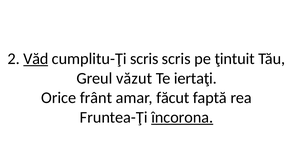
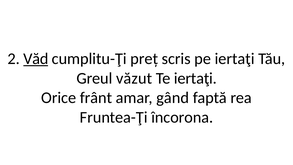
cumplitu-Ţi scris: scris -> preț (144, 59)
pe ţintuit: ţintuit -> iertaţi (235, 59)
făcut: făcut -> gând (173, 98)
încorona underline: present -> none (182, 117)
